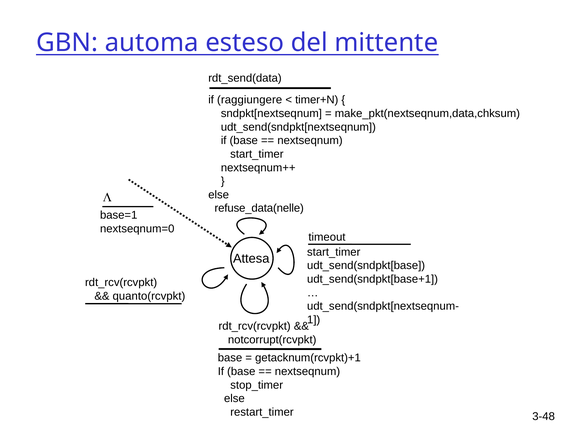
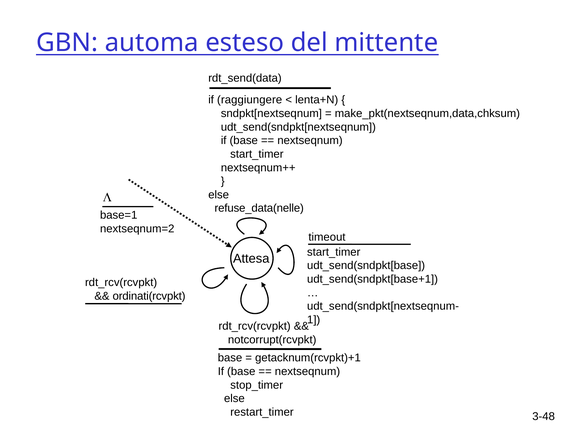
timer+N: timer+N -> lenta+N (317, 100)
nextseqnum=0: nextseqnum=0 -> nextseqnum=2 (137, 229)
quanto(rcvpkt: quanto(rcvpkt -> ordinati(rcvpkt (149, 296)
